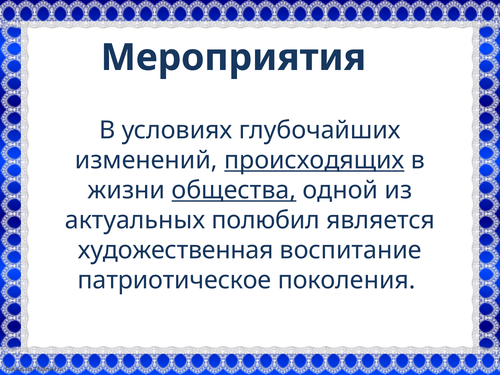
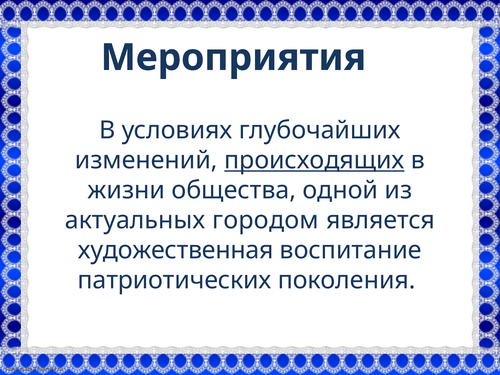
общества underline: present -> none (234, 190)
полюбил: полюбил -> городом (265, 220)
патриотическое: патриотическое -> патриотических (175, 280)
